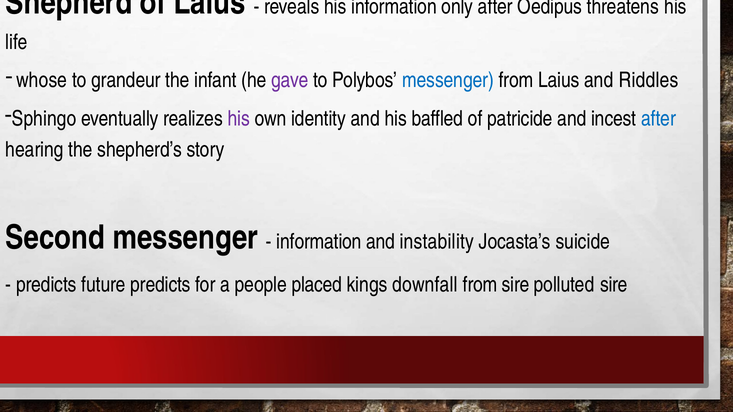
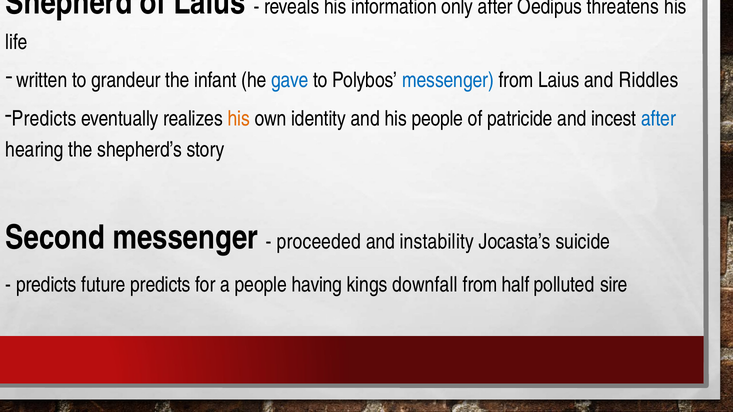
whose: whose -> written (42, 80)
gave colour: purple -> blue (290, 80)
Sphingo: Sphingo -> Predicts (44, 119)
his colour: purple -> orange (239, 119)
his baffled: baffled -> people (437, 119)
information: information -> proceeded (319, 242)
placed: placed -> having (317, 285)
from sire: sire -> half (516, 285)
